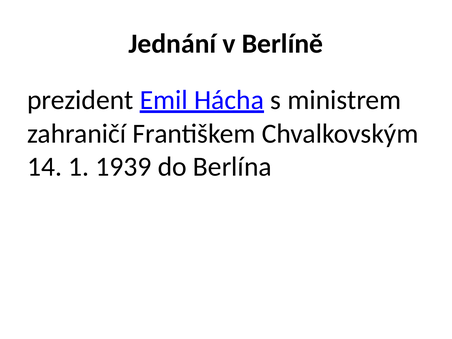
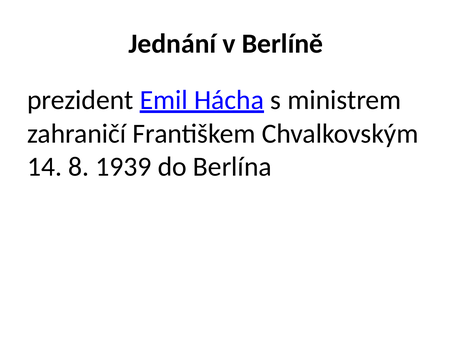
1: 1 -> 8 (79, 167)
